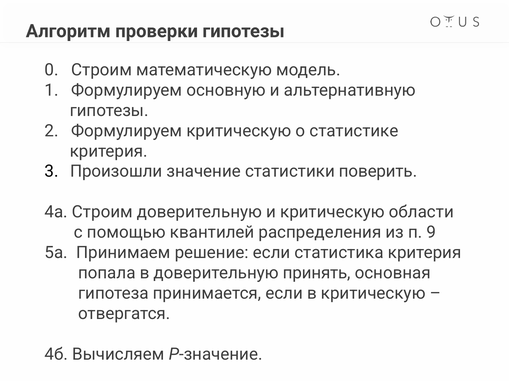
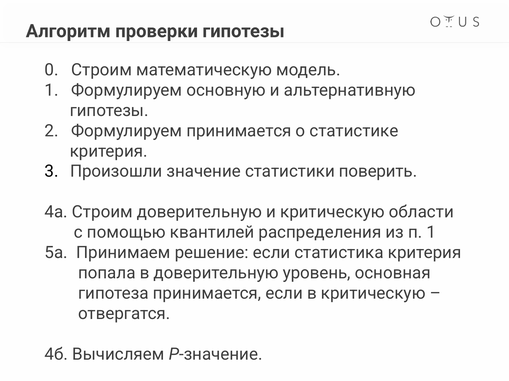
Формулируем критическую: критическую -> принимается (239, 131)
п 9: 9 -> 1 (431, 233)
принять: принять -> уровень (317, 274)
